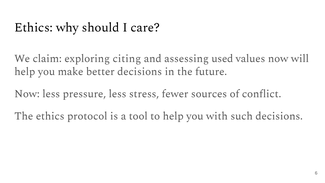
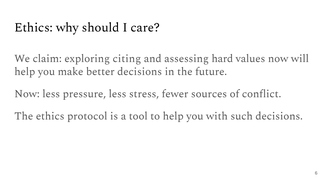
used: used -> hard (222, 59)
